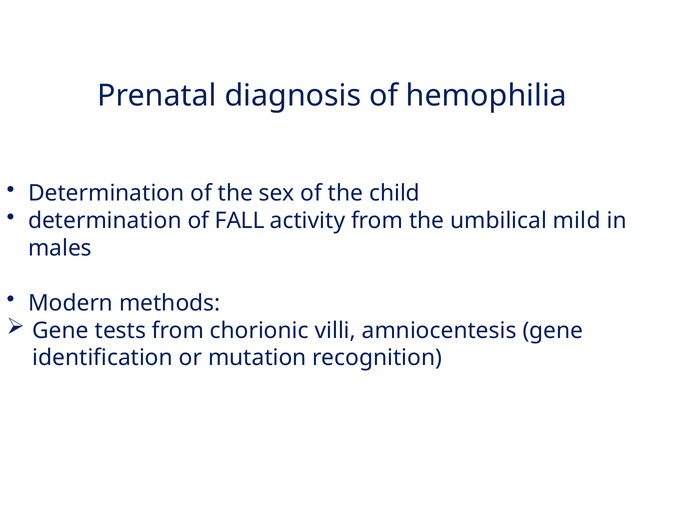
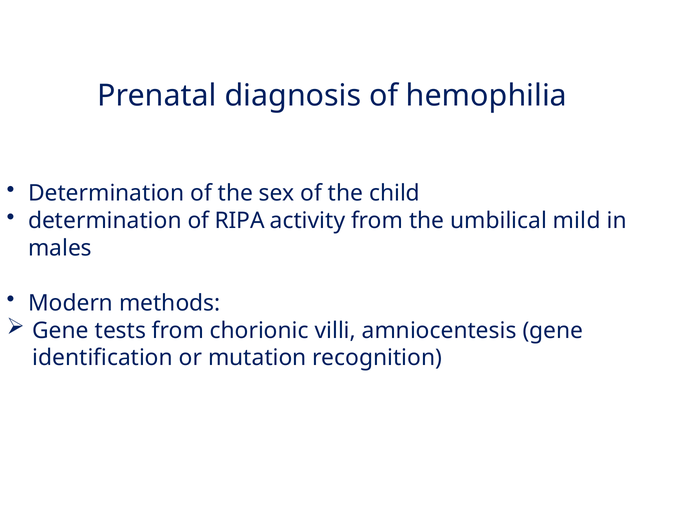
FALL: FALL -> RIPA (240, 221)
